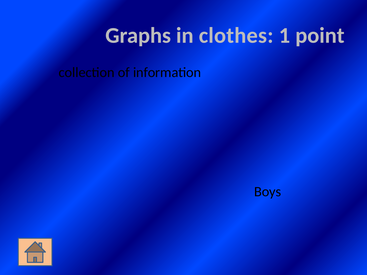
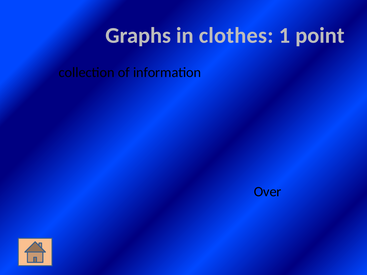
Boys: Boys -> Over (268, 192)
